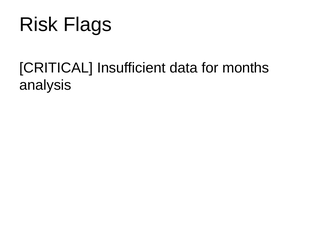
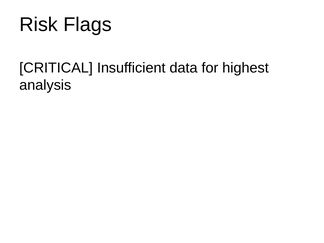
months: months -> highest (246, 68)
